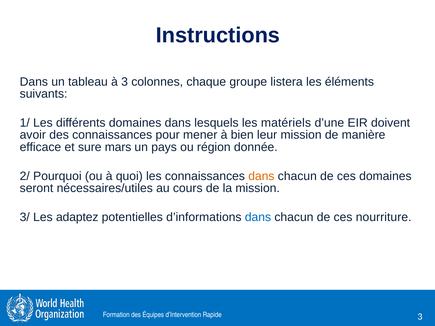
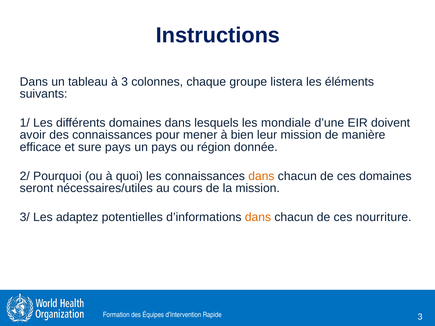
matériels: matériels -> mondiale (286, 123)
sure mars: mars -> pays (118, 147)
dans colour: blue -> orange (258, 217)
